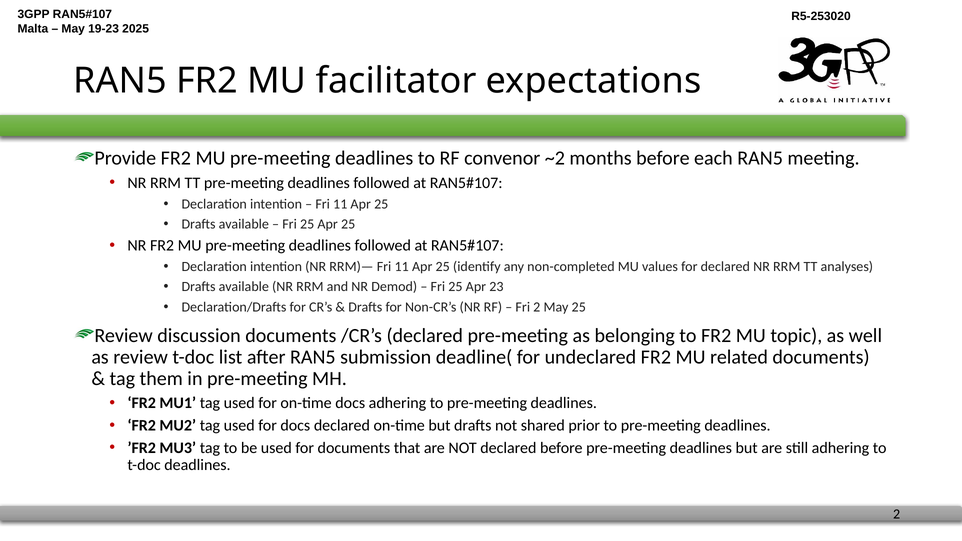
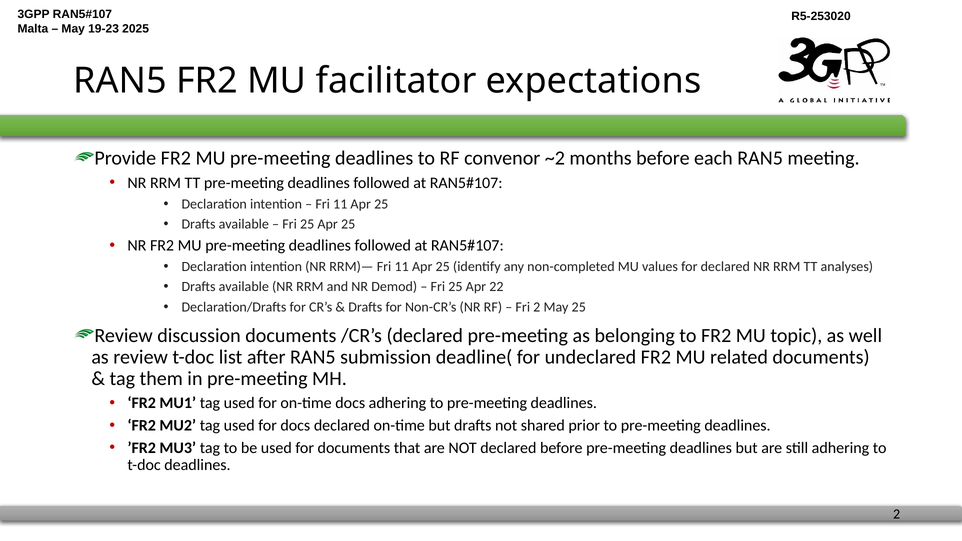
23: 23 -> 22 (496, 287)
